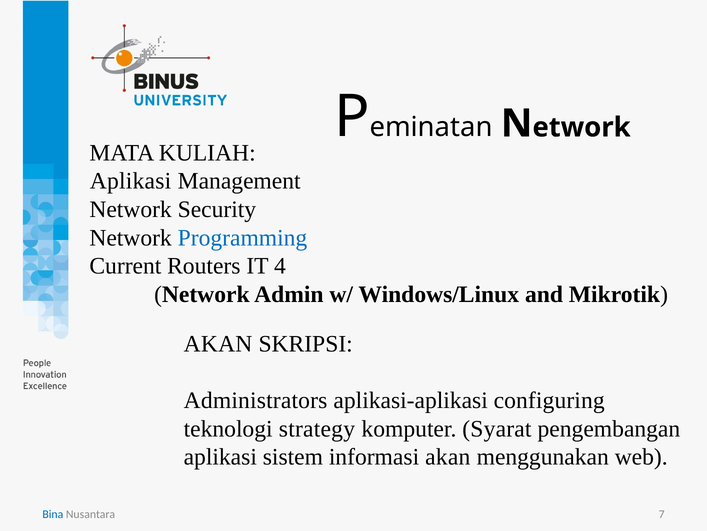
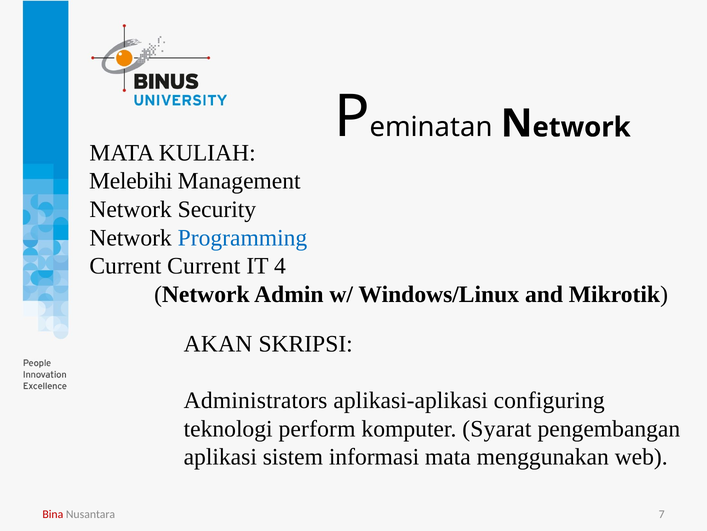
Aplikasi: Aplikasi -> Melebihi (131, 181)
Current Routers: Routers -> Current (204, 266)
strategy: strategy -> perform (317, 428)
informasi akan: akan -> mata (448, 456)
Bina colour: blue -> red (53, 514)
